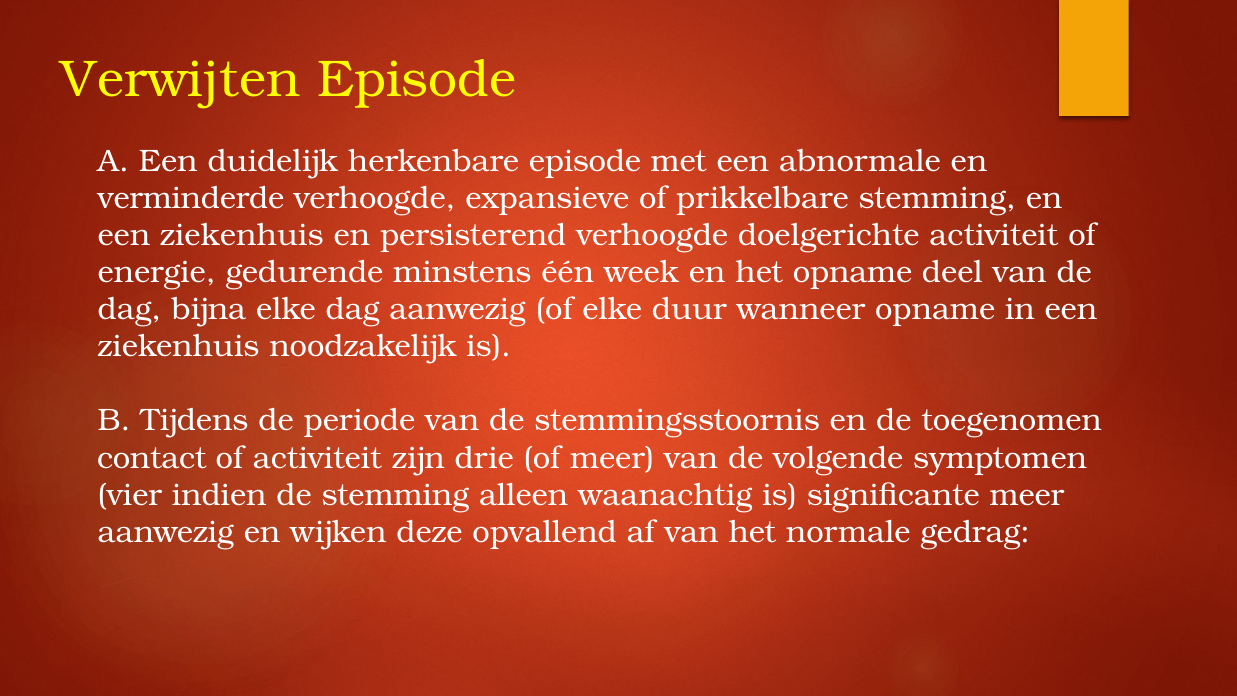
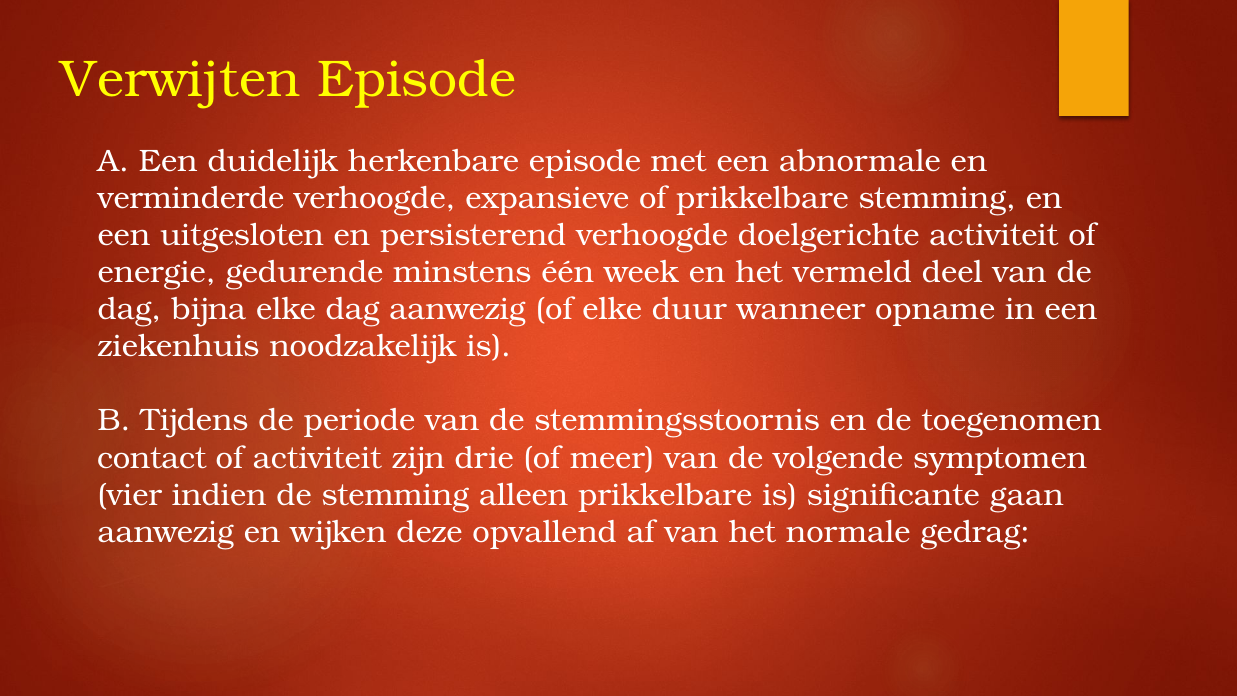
ziekenhuis: ziekenhuis -> uitgesloten (242, 235)
het opname: opname -> vermeld (852, 272)
alleen waanachtig: waanachtig -> prikkelbare (665, 495)
significante meer: meer -> gaan (1027, 495)
